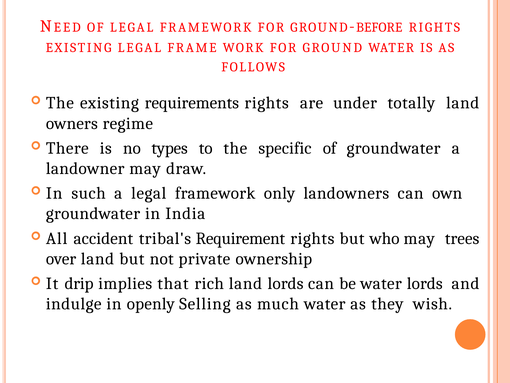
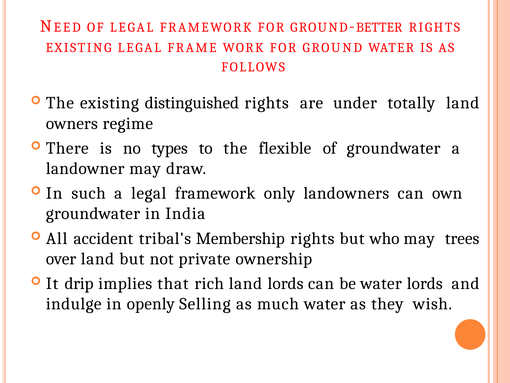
BEFORE: BEFORE -> BETTER (379, 27)
requirements: requirements -> distinguished (192, 103)
specific: specific -> flexible (285, 148)
Requirement: Requirement -> Membership (240, 238)
